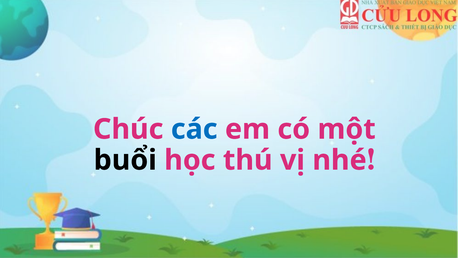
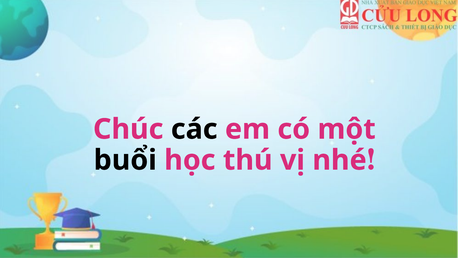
các colour: blue -> black (194, 129)
